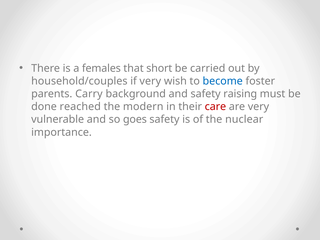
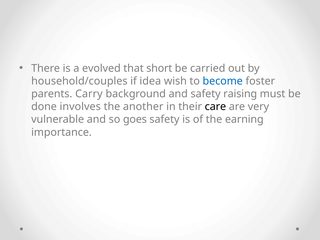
females: females -> evolved (101, 68)
if very: very -> idea (150, 81)
reached: reached -> involves (80, 107)
modern: modern -> another (143, 107)
care colour: red -> black (215, 107)
nuclear: nuclear -> earning (244, 119)
